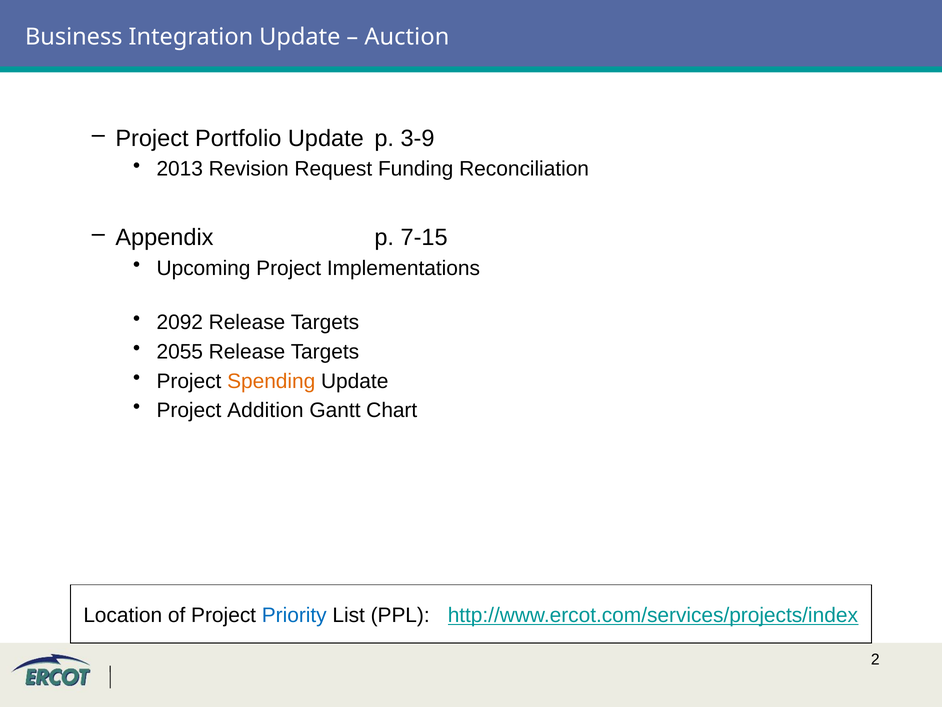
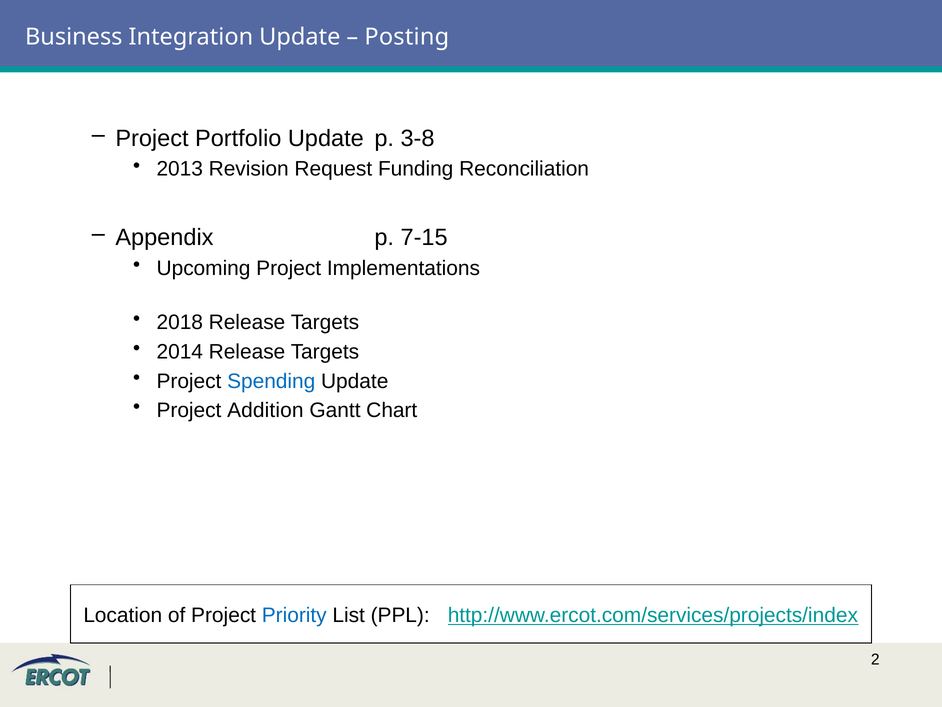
Auction: Auction -> Posting (407, 37)
3-9: 3-9 -> 3-8 (418, 138)
2092: 2092 -> 2018 (180, 322)
2055: 2055 -> 2014 (180, 352)
Spending colour: orange -> blue (271, 381)
